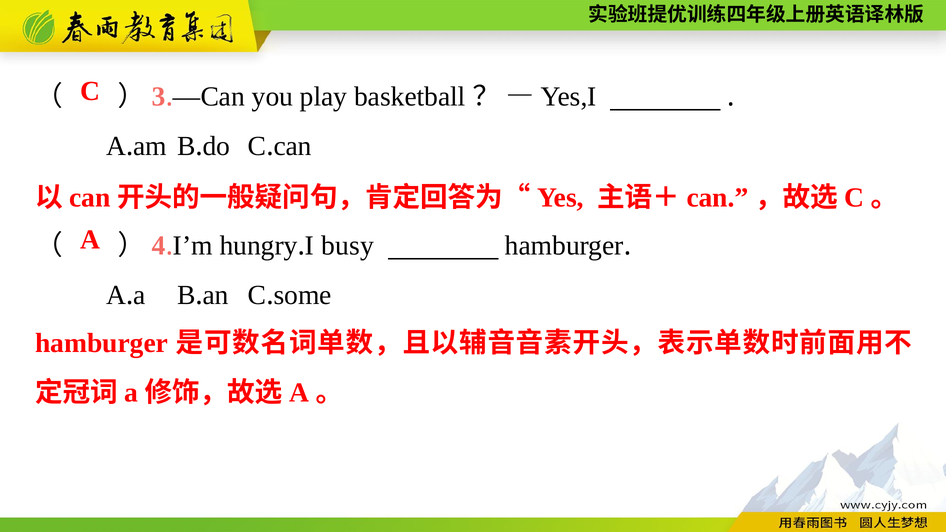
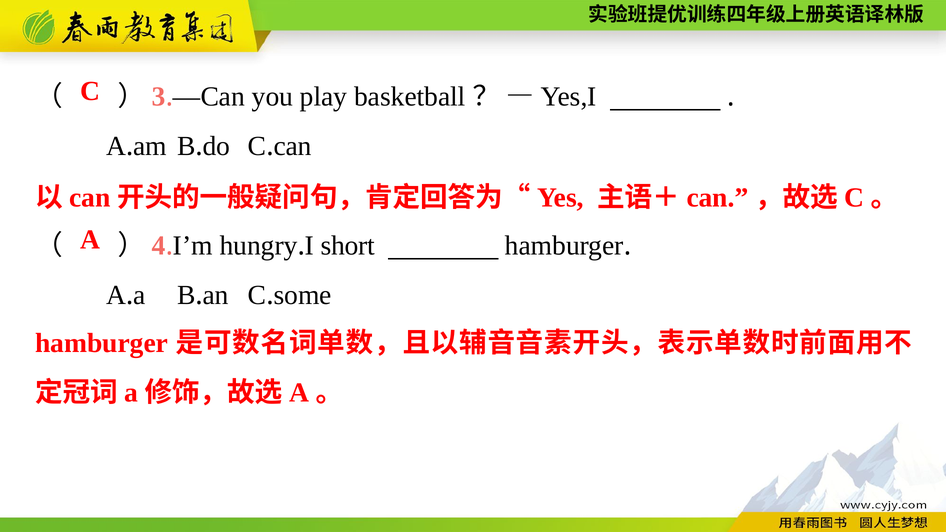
busy: busy -> short (348, 246)
